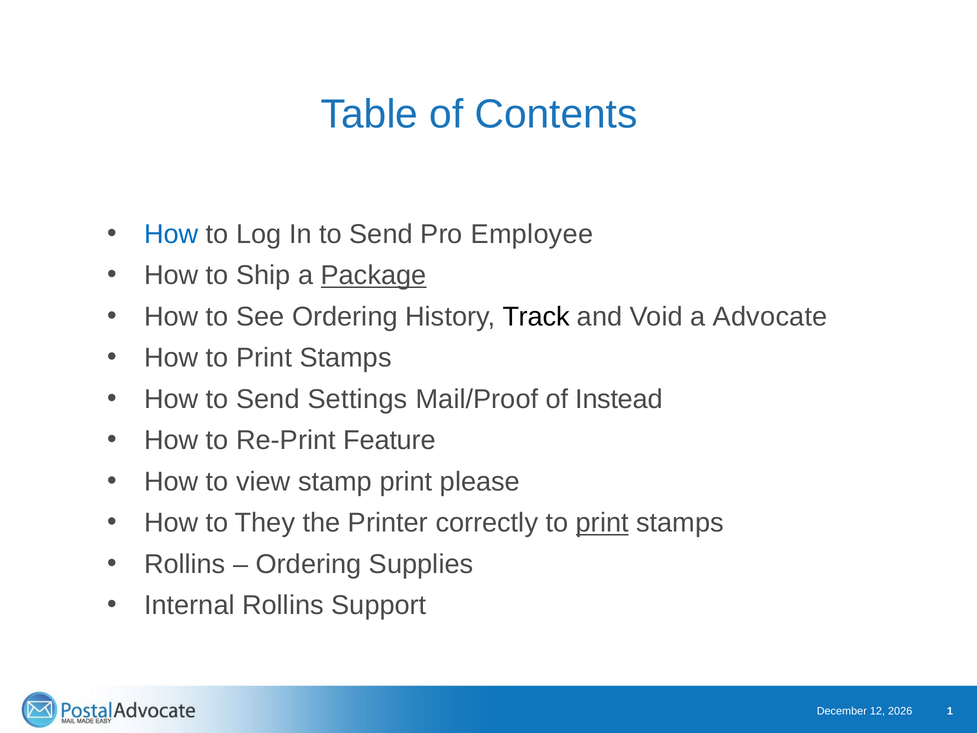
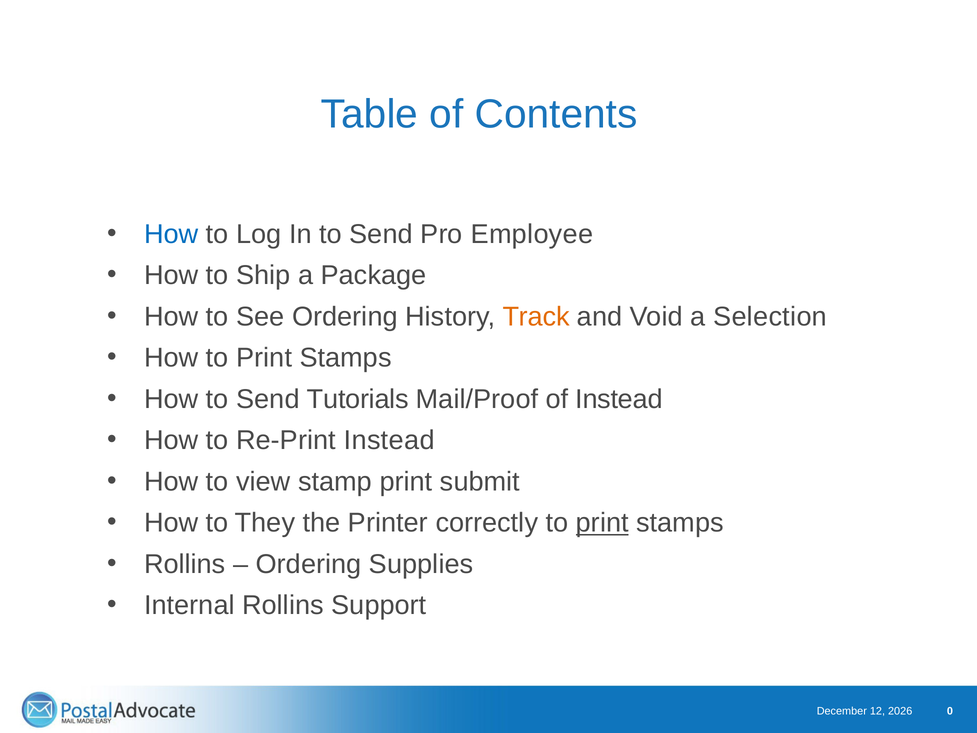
Package underline: present -> none (374, 275)
Track colour: black -> orange (536, 317)
Advocate: Advocate -> Selection (770, 317)
Settings: Settings -> Tutorials (358, 399)
Re-Print Feature: Feature -> Instead (389, 440)
please: please -> submit (480, 482)
1: 1 -> 0 (950, 711)
